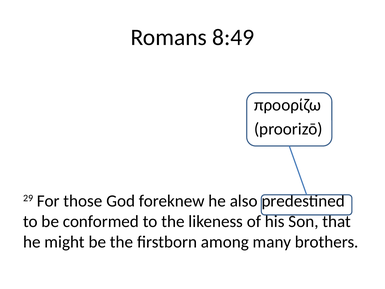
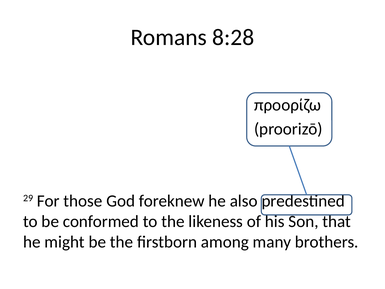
8:49: 8:49 -> 8:28 (233, 37)
